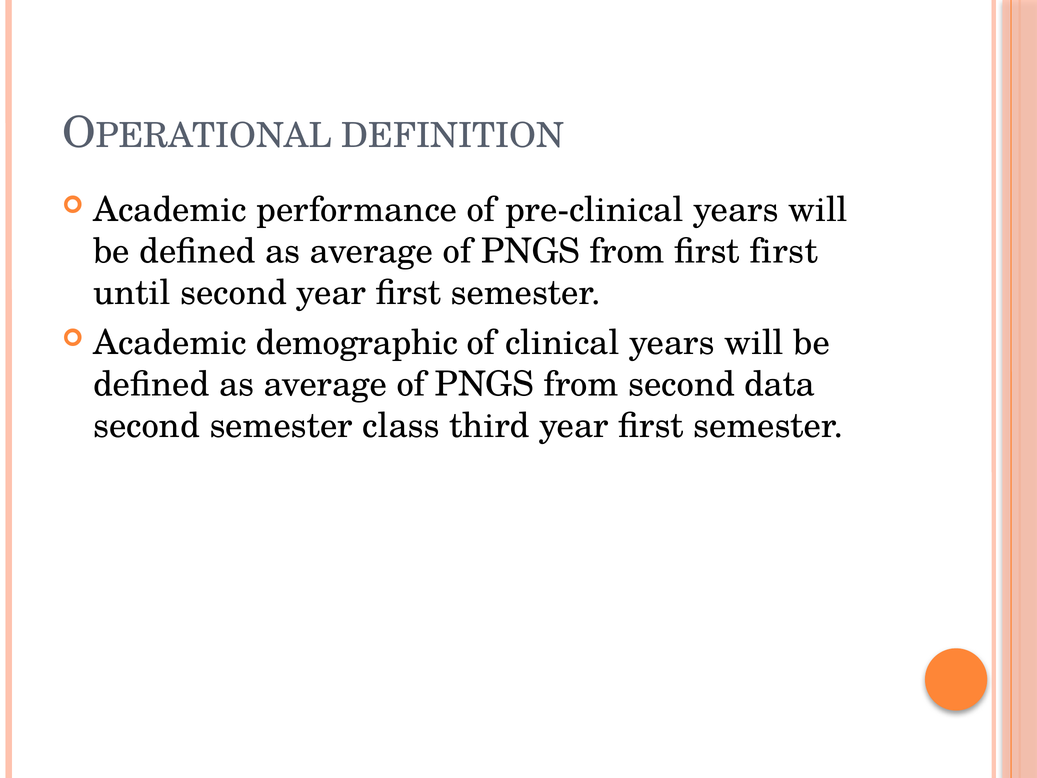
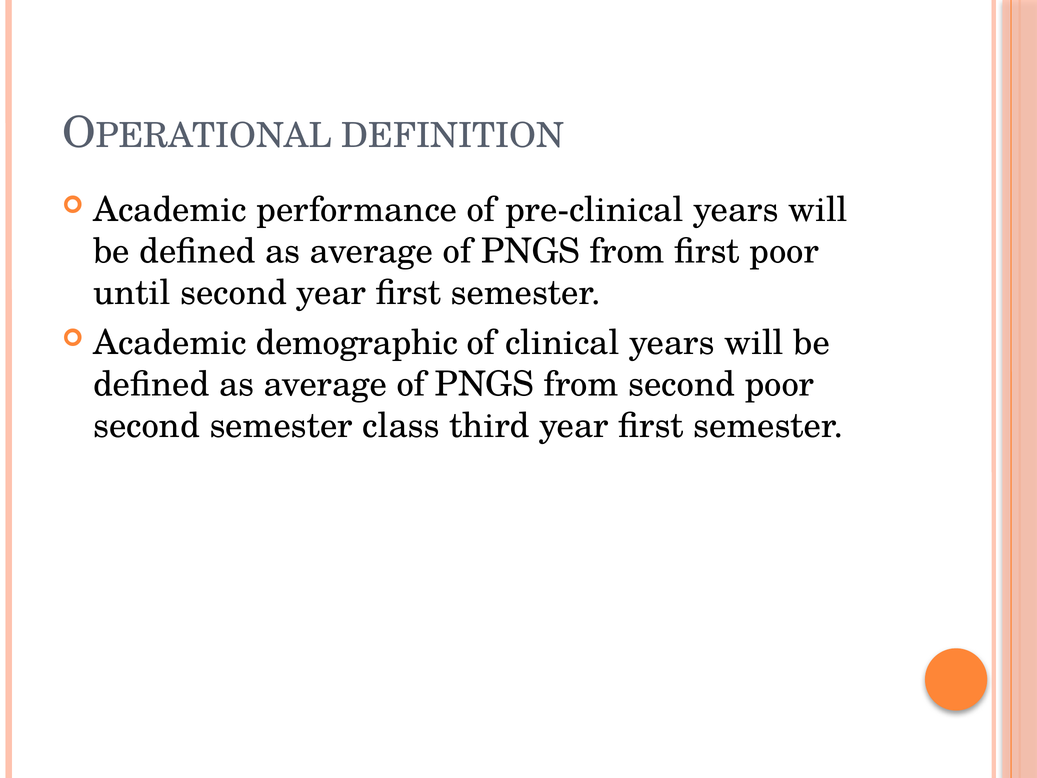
first first: first -> poor (784, 251)
second data: data -> poor (779, 384)
